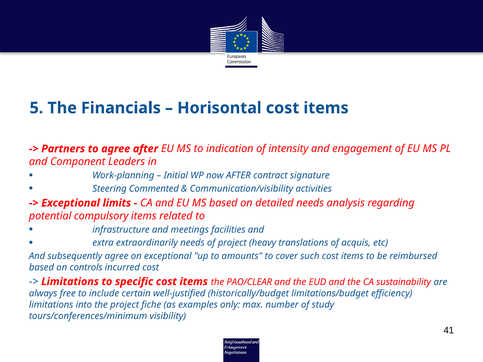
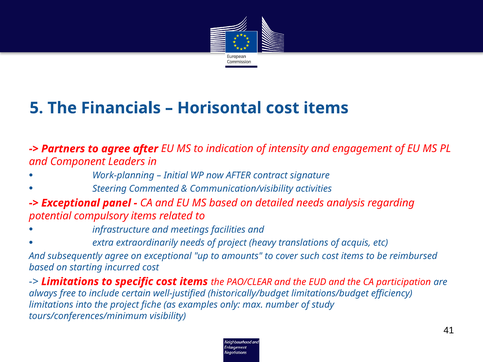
limits: limits -> panel (117, 203)
controls: controls -> starting (86, 267)
sustainability: sustainability -> participation (404, 282)
